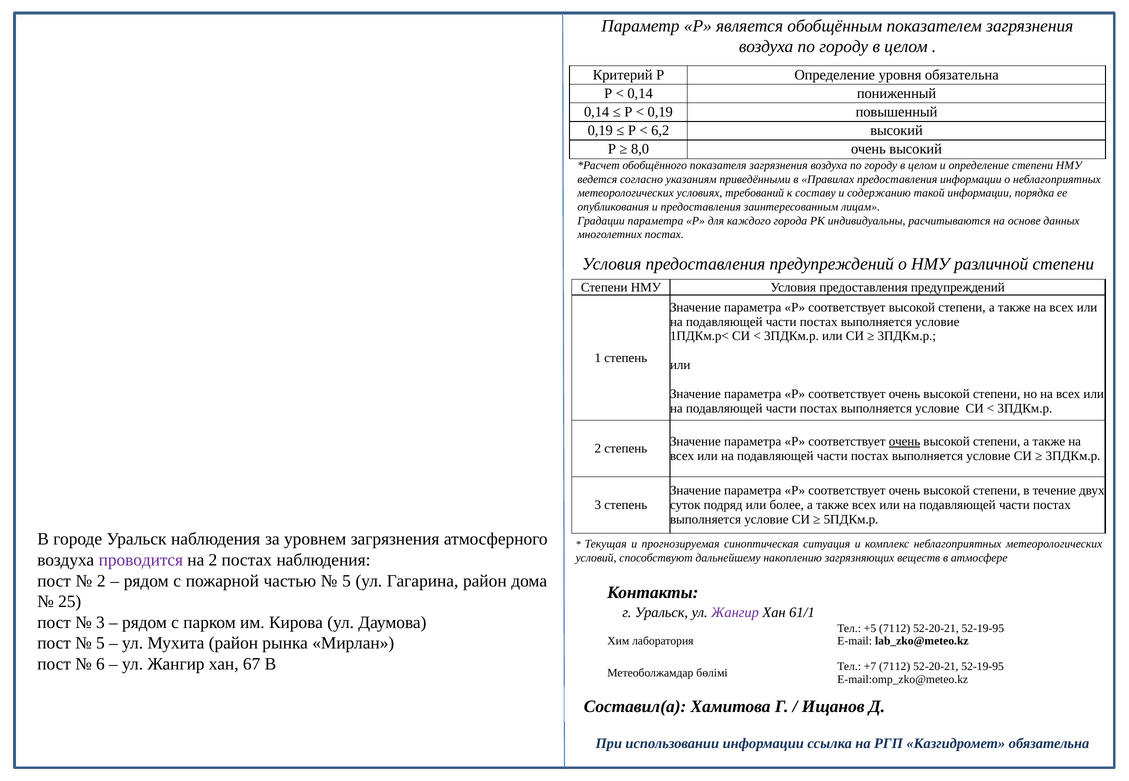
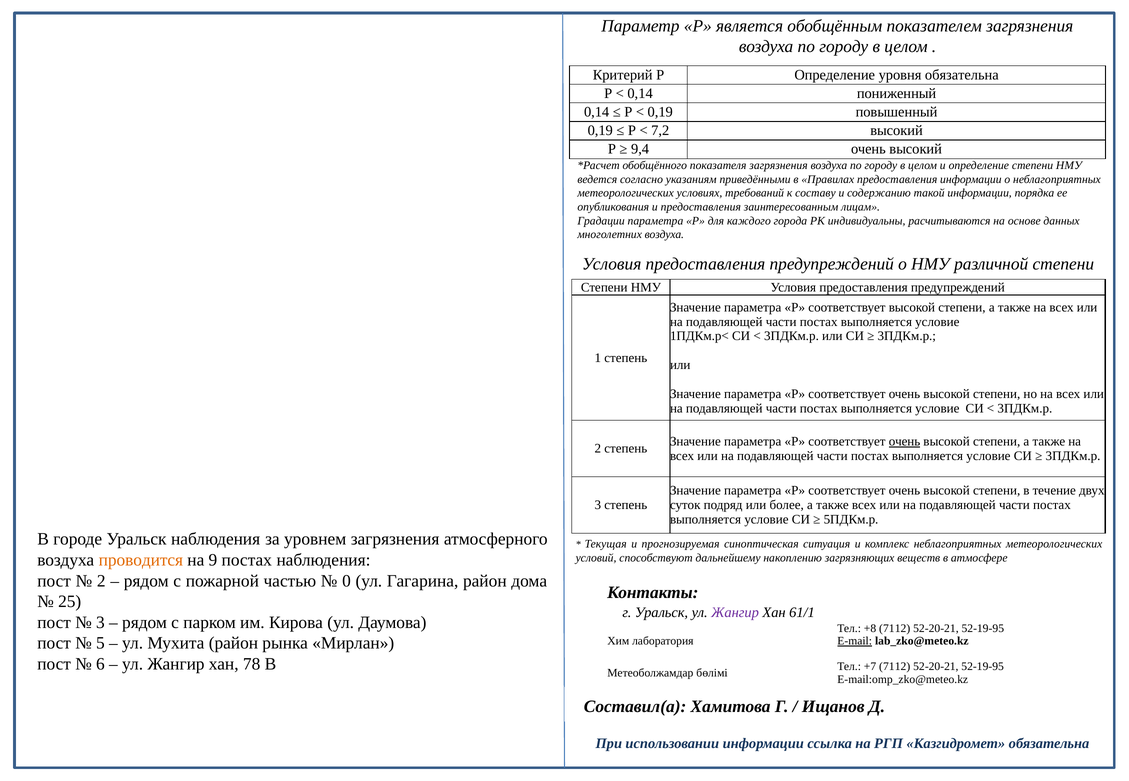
6,2: 6,2 -> 7,2 (660, 131)
8,0: 8,0 -> 9,4 (640, 149)
многолетних постах: постах -> воздуха (664, 235)
проводится colour: purple -> orange (141, 560)
на 2: 2 -> 9 (213, 560)
5: 5 -> 0 (347, 581)
+5: +5 -> +8 (870, 629)
E-mail underline: none -> present (855, 642)
67: 67 -> 78 (252, 665)
